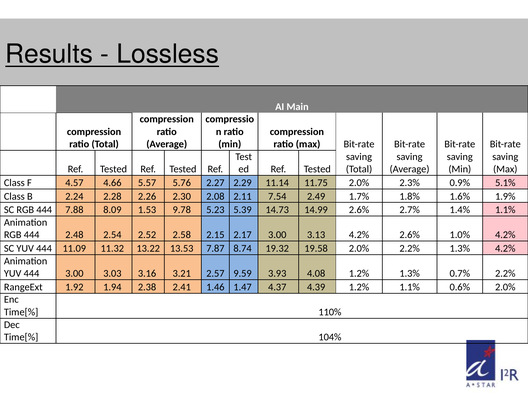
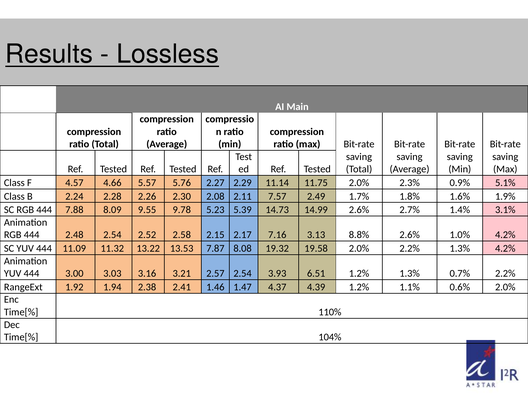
7.54: 7.54 -> 7.57 (277, 196)
1.53: 1.53 -> 9.55 (147, 210)
1.4% 1.1%: 1.1% -> 3.1% (505, 210)
2.17 3.00: 3.00 -> 7.16 (277, 235)
3.13 4.2%: 4.2% -> 8.8% (359, 235)
8.74: 8.74 -> 8.08 (243, 249)
2.57 9.59: 9.59 -> 2.54 (243, 274)
4.08: 4.08 -> 6.51 (316, 274)
